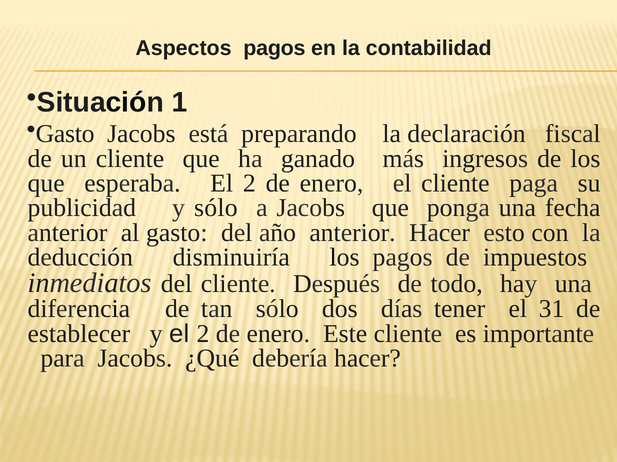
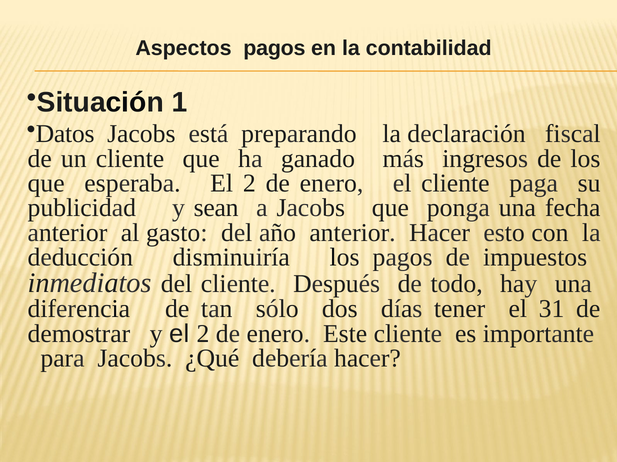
Gasto: Gasto -> Datos (65, 134)
y sólo: sólo -> sean (216, 208)
establecer: establecer -> demostrar (79, 334)
